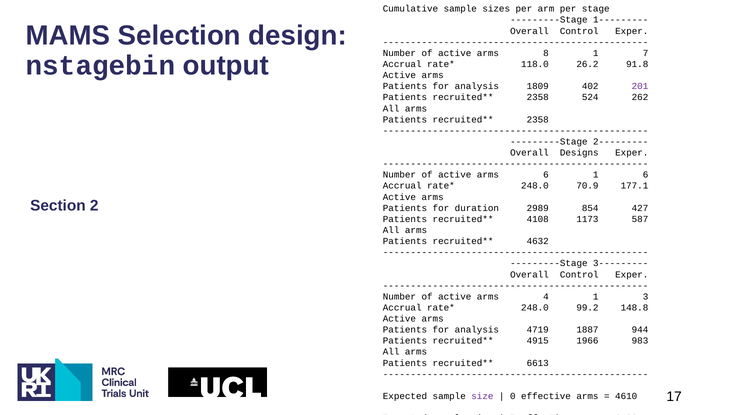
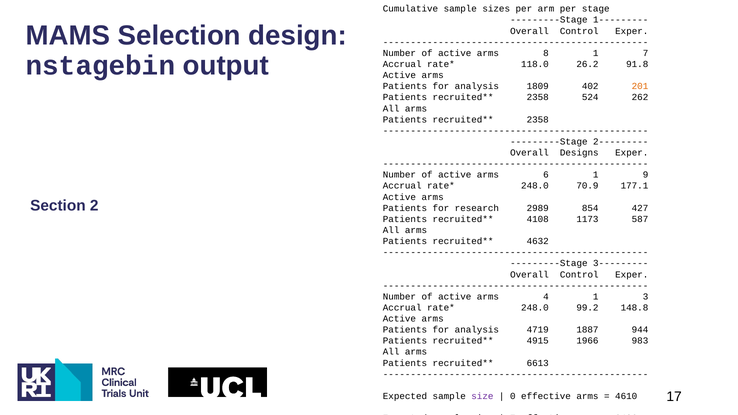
201 colour: purple -> orange (640, 86)
1 6: 6 -> 9 (646, 175)
duration: duration -> research (477, 208)
